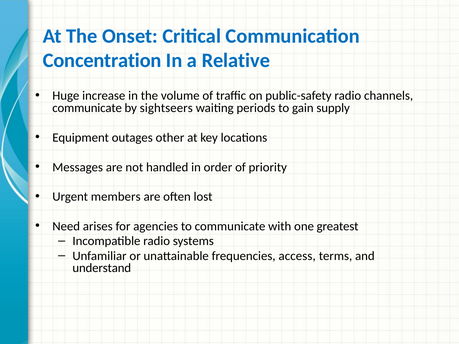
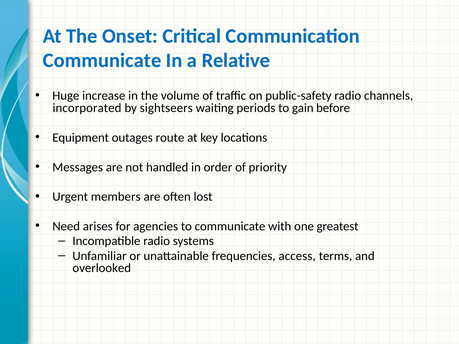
Concentration: Concentration -> Communicate (102, 61)
communicate: communicate -> incorporated (87, 108)
supply: supply -> before (333, 108)
other: other -> route (170, 138)
understand: understand -> overlooked (102, 268)
